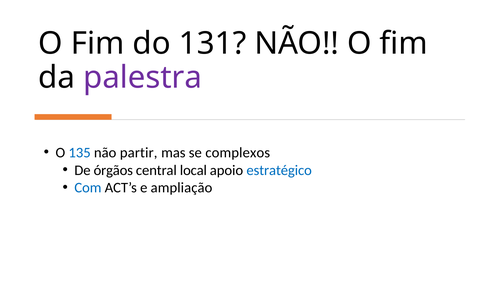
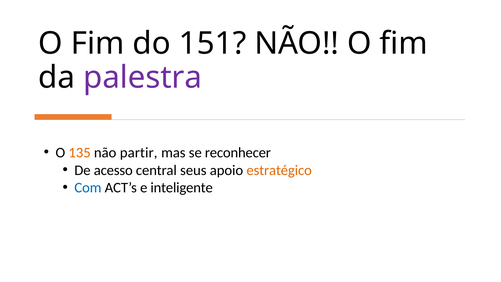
131: 131 -> 151 (213, 44)
135 colour: blue -> orange (80, 153)
complexos: complexos -> reconhecer (238, 153)
órgãos: órgãos -> acesso (113, 170)
local: local -> seus (193, 170)
estratégico colour: blue -> orange (279, 170)
ampliação: ampliação -> inteligente (182, 188)
